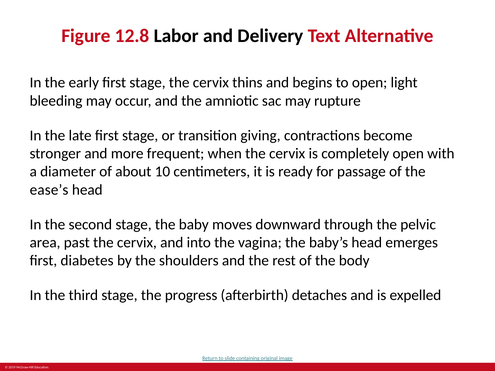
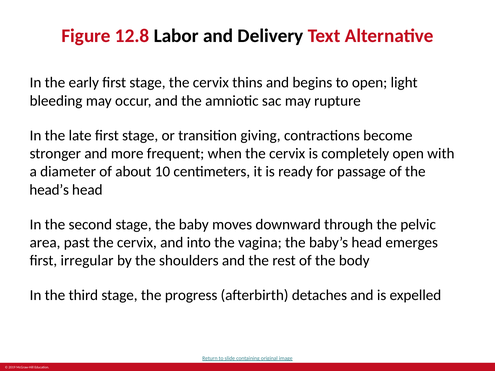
ease’s: ease’s -> head’s (49, 190)
diabetes: diabetes -> irregular (87, 261)
